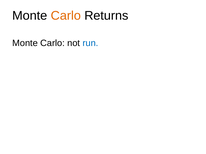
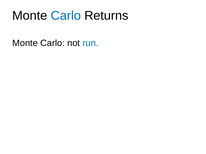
Carlo colour: orange -> blue (66, 16)
